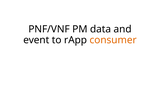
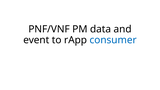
consumer colour: orange -> blue (113, 40)
